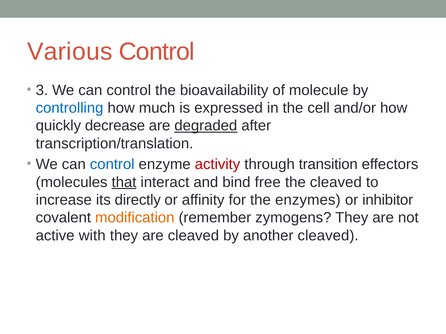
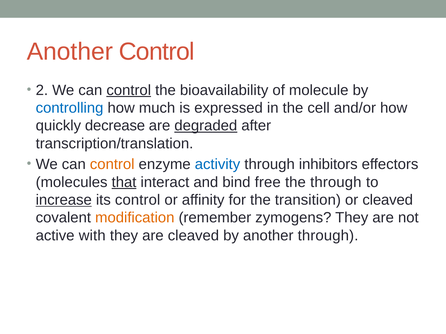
Various: Various -> Another (70, 52)
3: 3 -> 2 (42, 90)
control underline: none -> present (129, 90)
control colour: blue -> orange (112, 165)
activity colour: red -> blue (218, 165)
transition: transition -> inhibitors (328, 165)
the cleaved: cleaved -> through (336, 182)
increase underline: none -> present (64, 200)
its directly: directly -> control (138, 200)
enzymes: enzymes -> transition (308, 200)
or inhibitor: inhibitor -> cleaved (388, 200)
another cleaved: cleaved -> through (328, 236)
